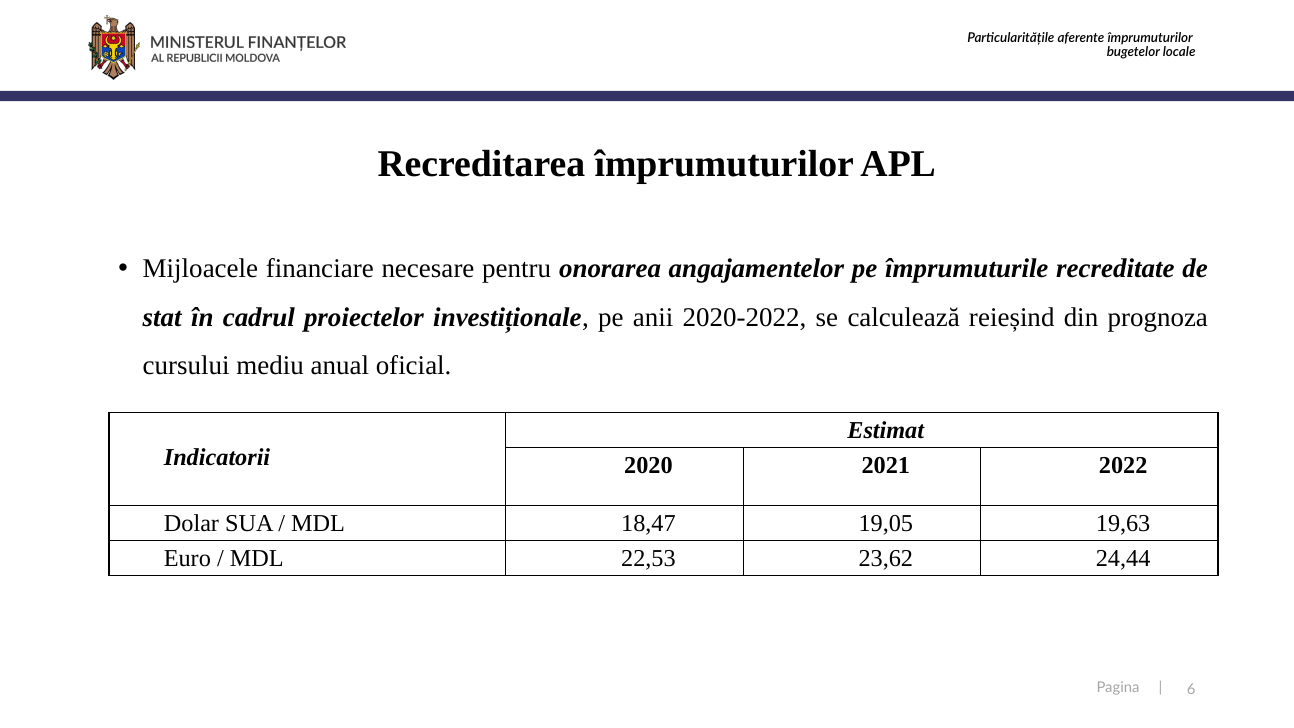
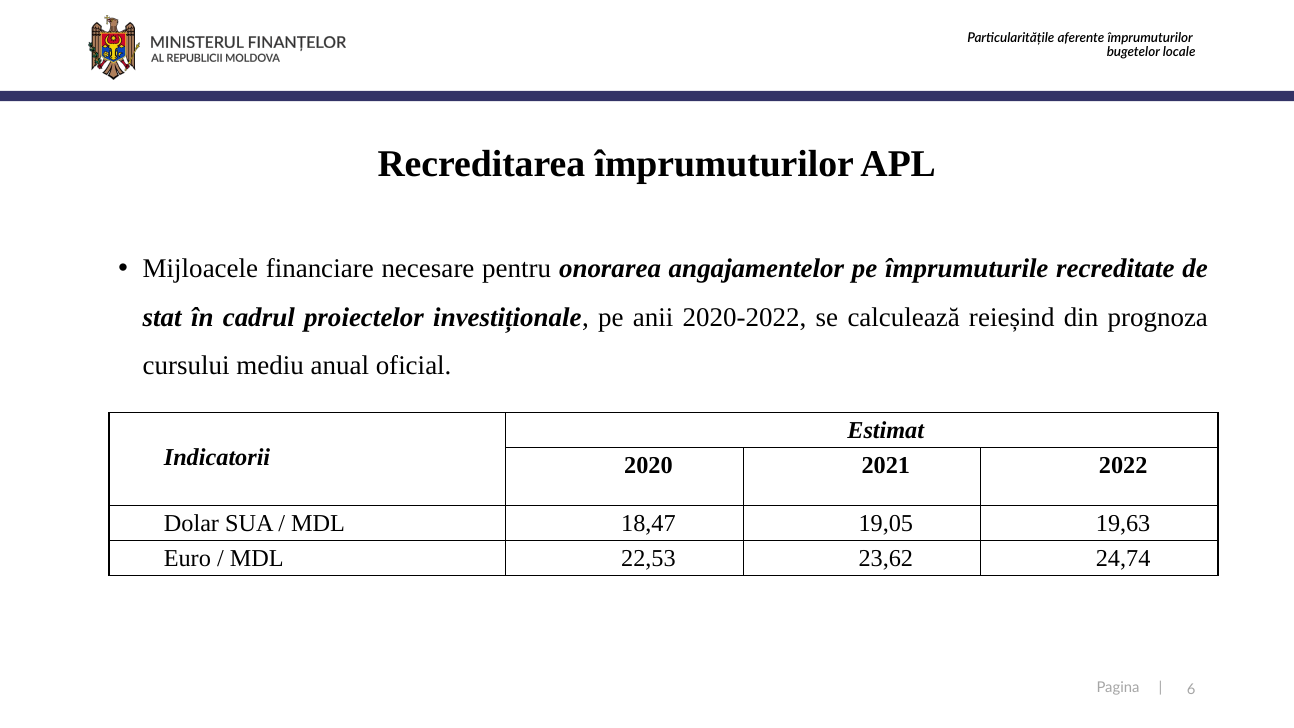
24,44: 24,44 -> 24,74 (1123, 558)
